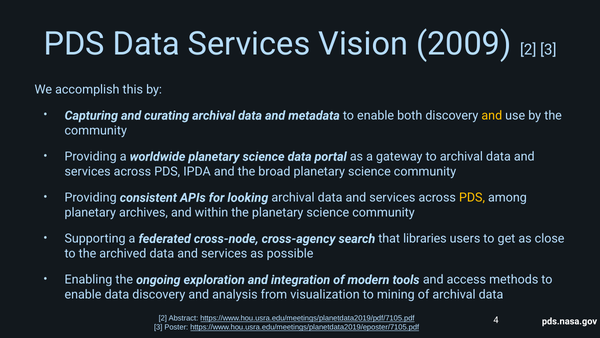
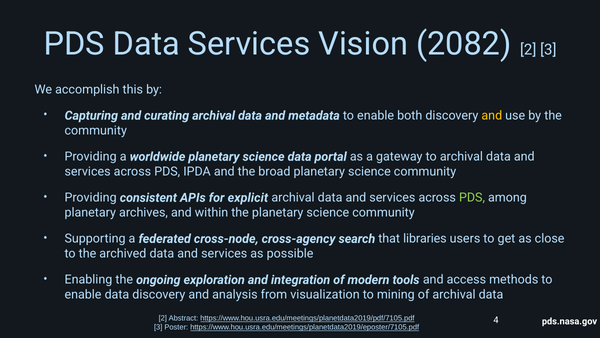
2009: 2009 -> 2082 (464, 44)
looking: looking -> explicit (248, 197)
PDS colour: yellow -> light green (472, 197)
